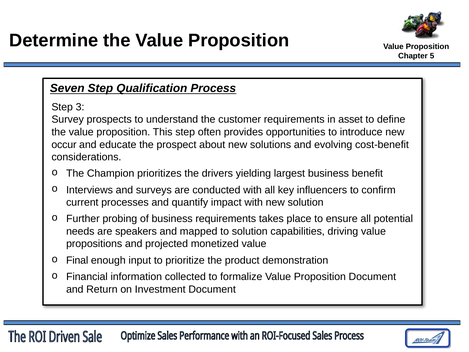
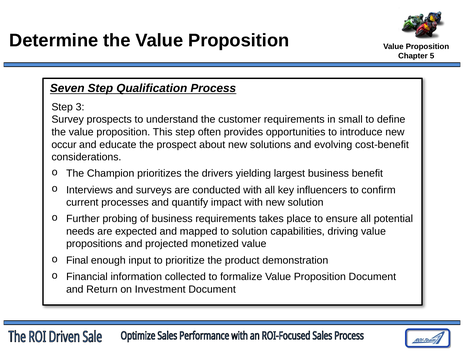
asset: asset -> small (351, 119)
speakers: speakers -> expected (136, 231)
